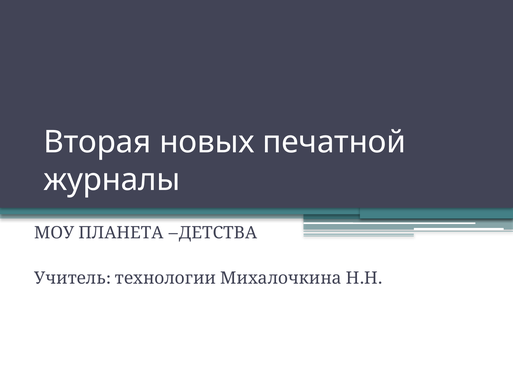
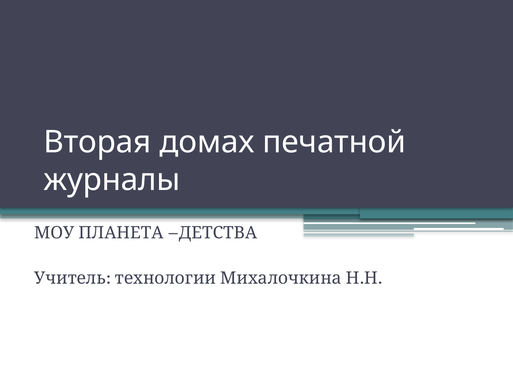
новых: новых -> домах (207, 142)
